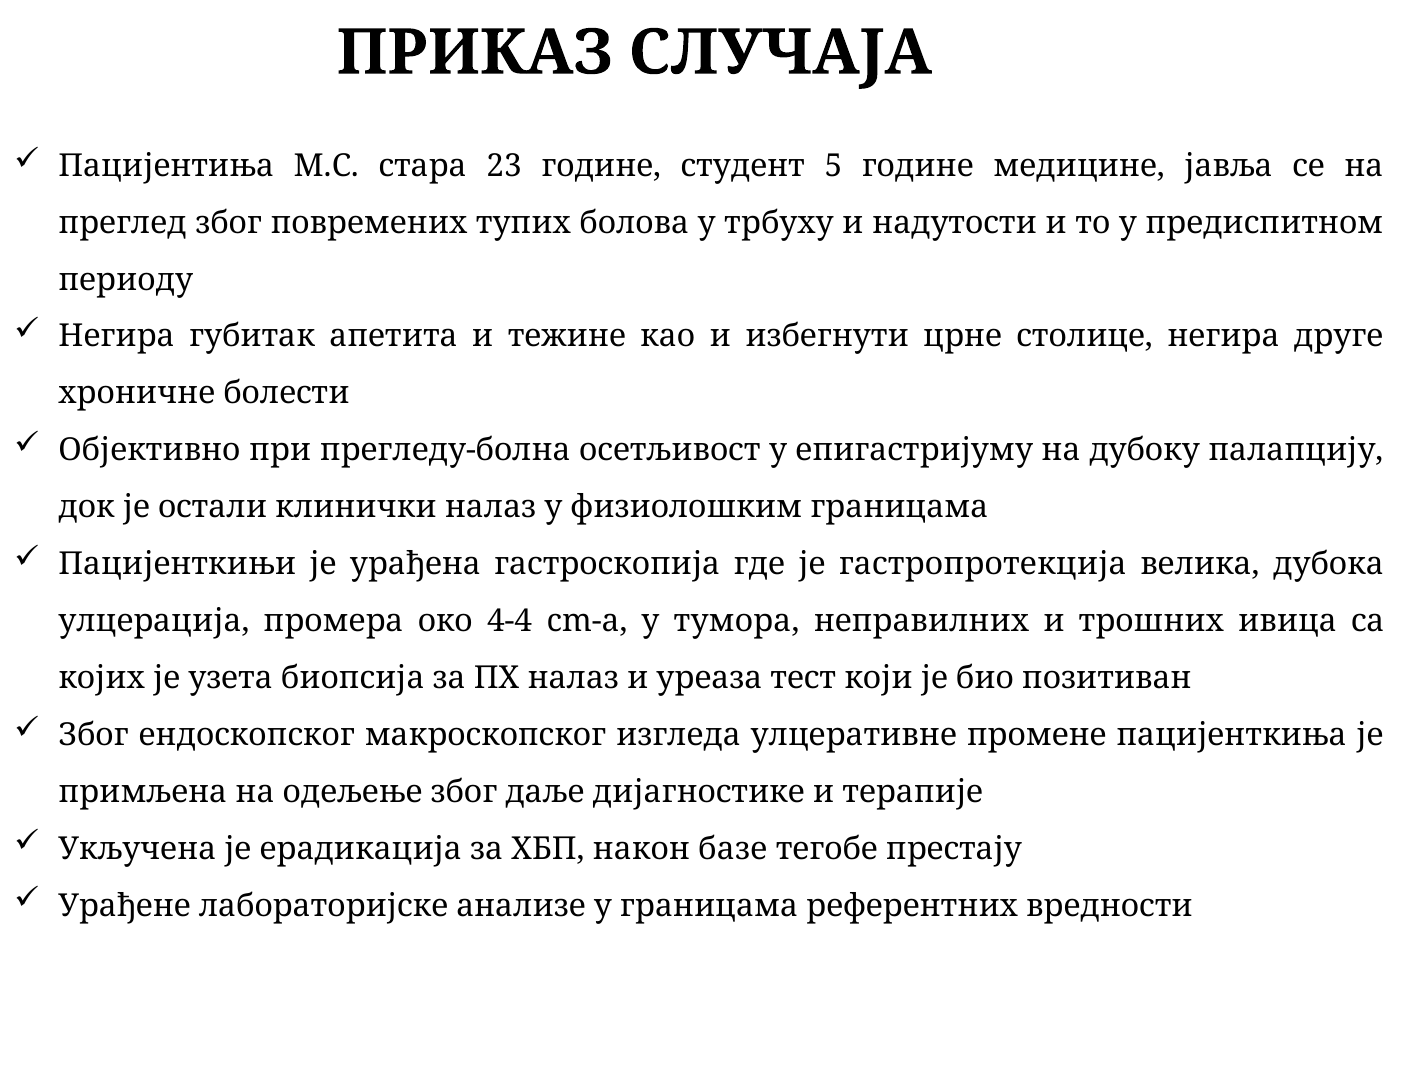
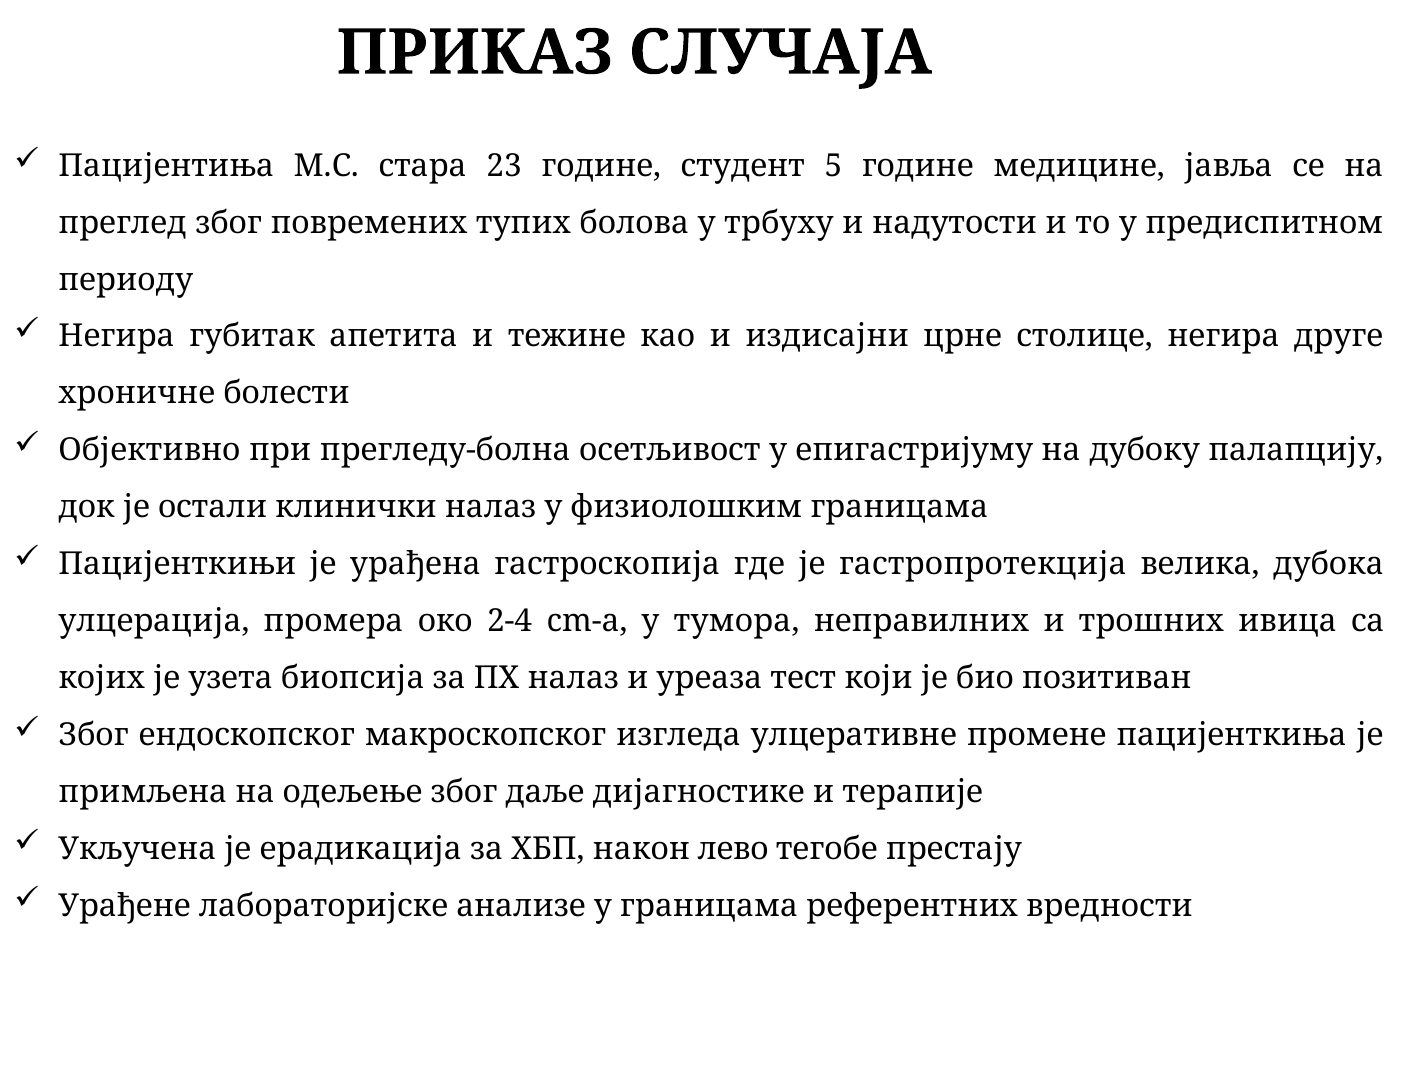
избегнути: избегнути -> издисајни (827, 336)
4-4: 4-4 -> 2-4 (509, 621)
базе: базе -> лево (733, 848)
